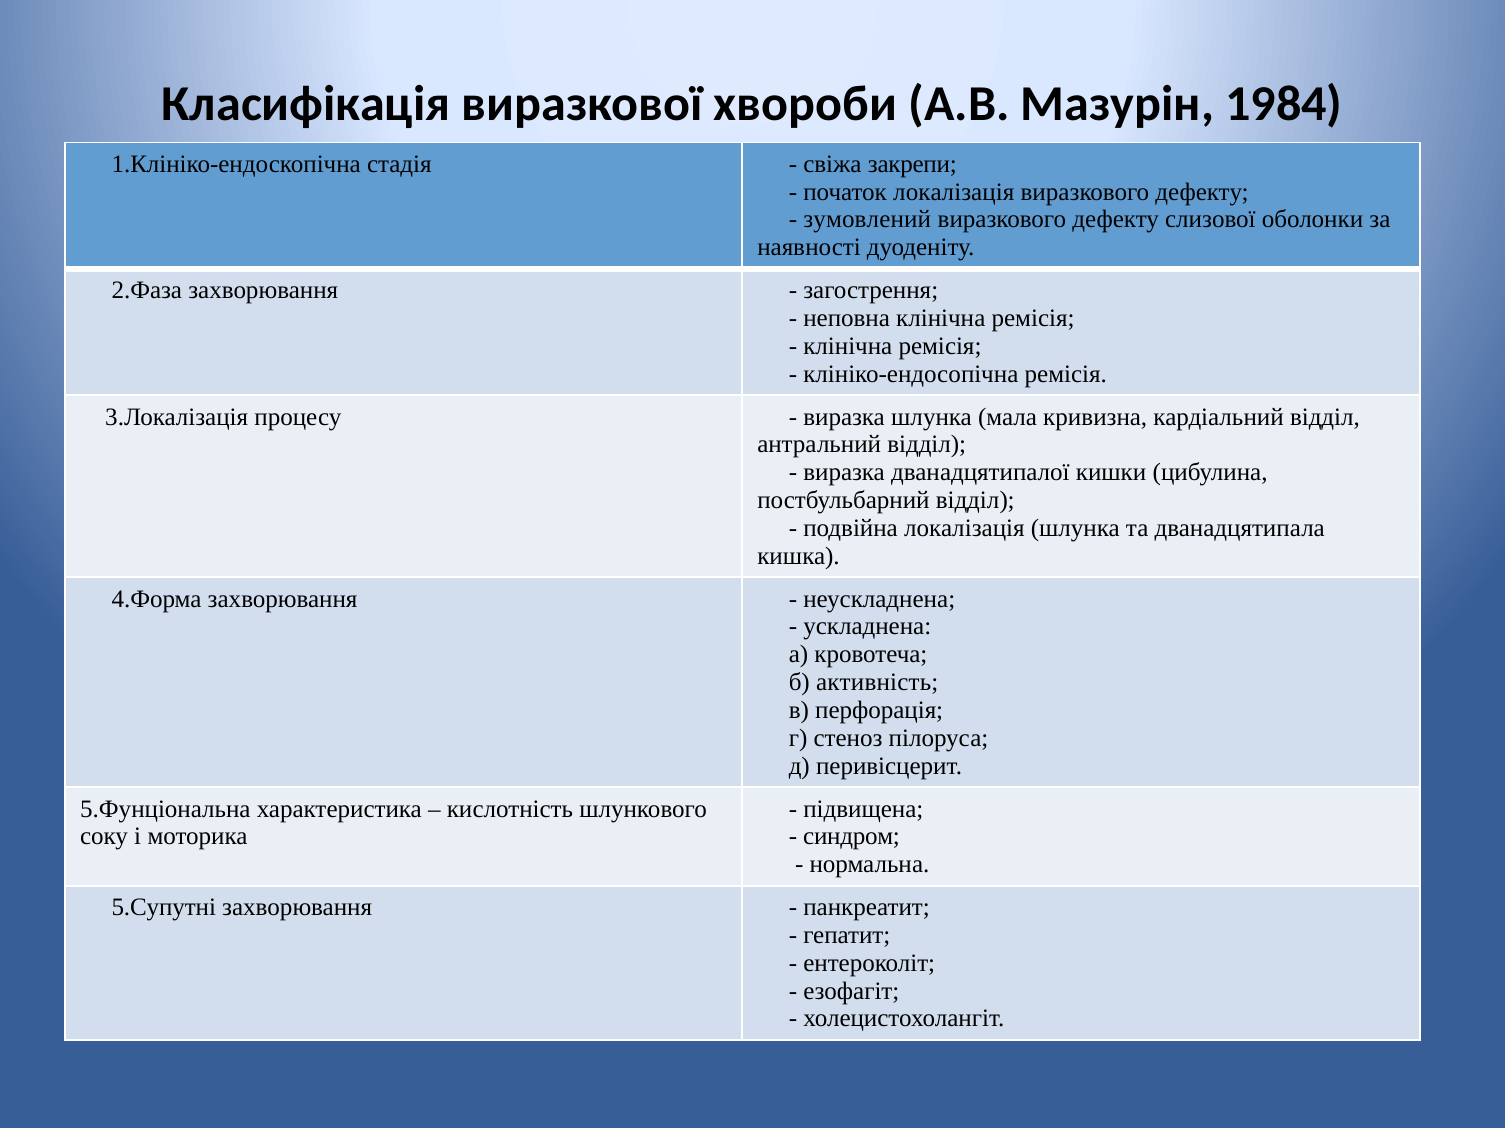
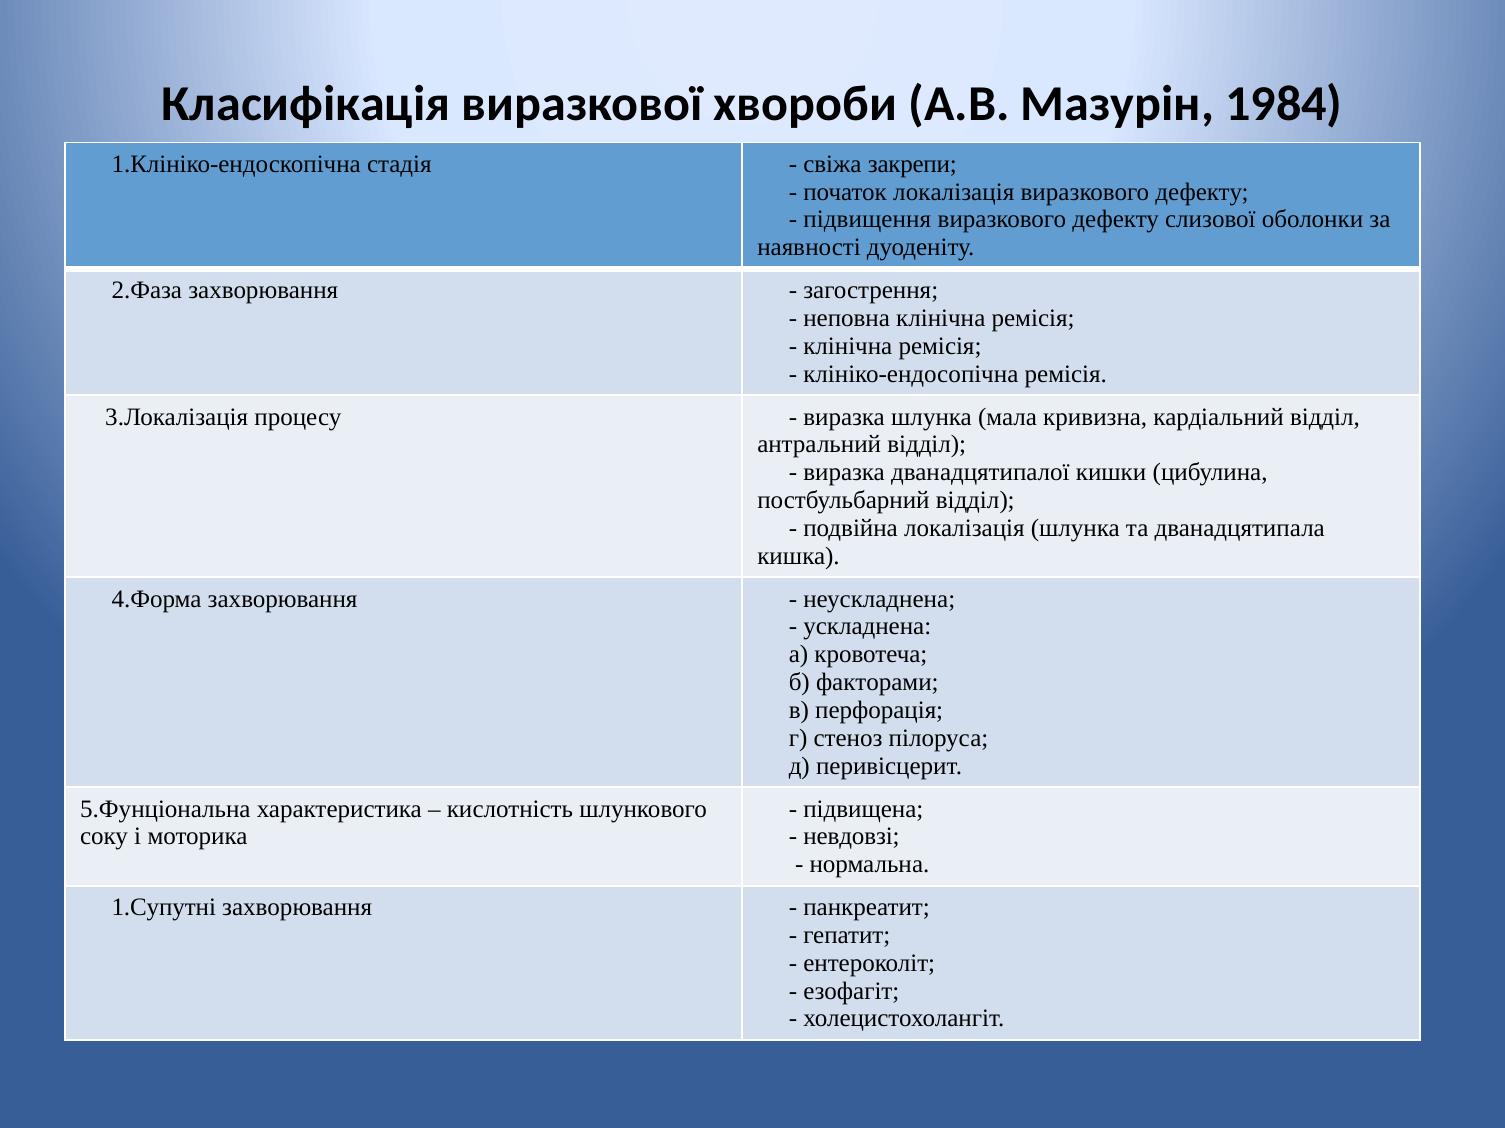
зумовлений: зумовлений -> пiдвищення (867, 220)
активність: активність -> факторами (877, 683)
синдром: синдром -> невдовзi (851, 837)
5.Супутнi: 5.Супутнi -> 1.Супутнi (164, 908)
